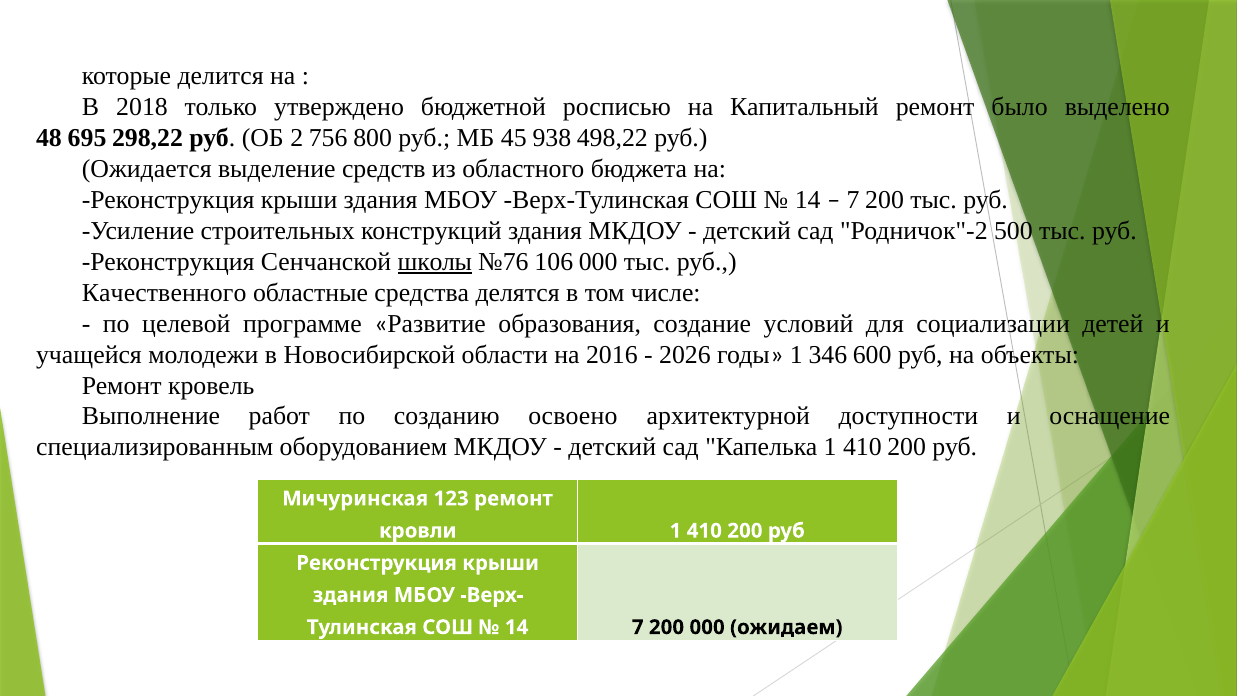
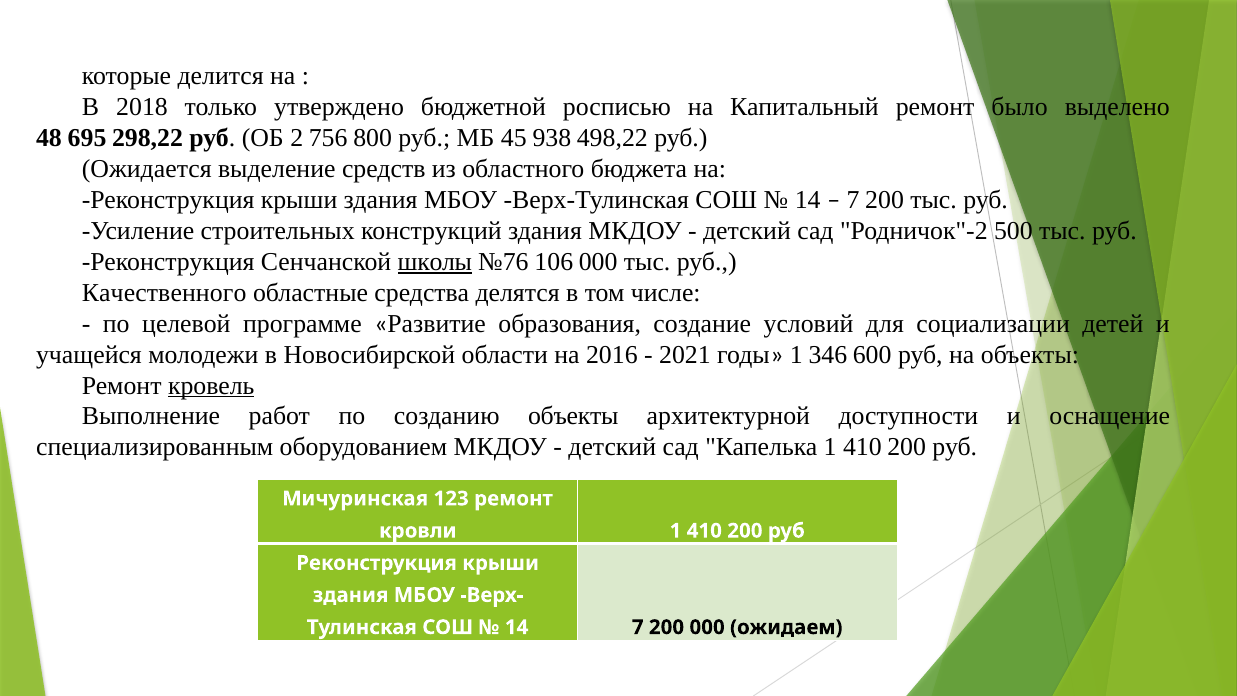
2026: 2026 -> 2021 (685, 354)
кровель underline: none -> present (211, 385)
созданию освоено: освоено -> объекты (573, 416)
